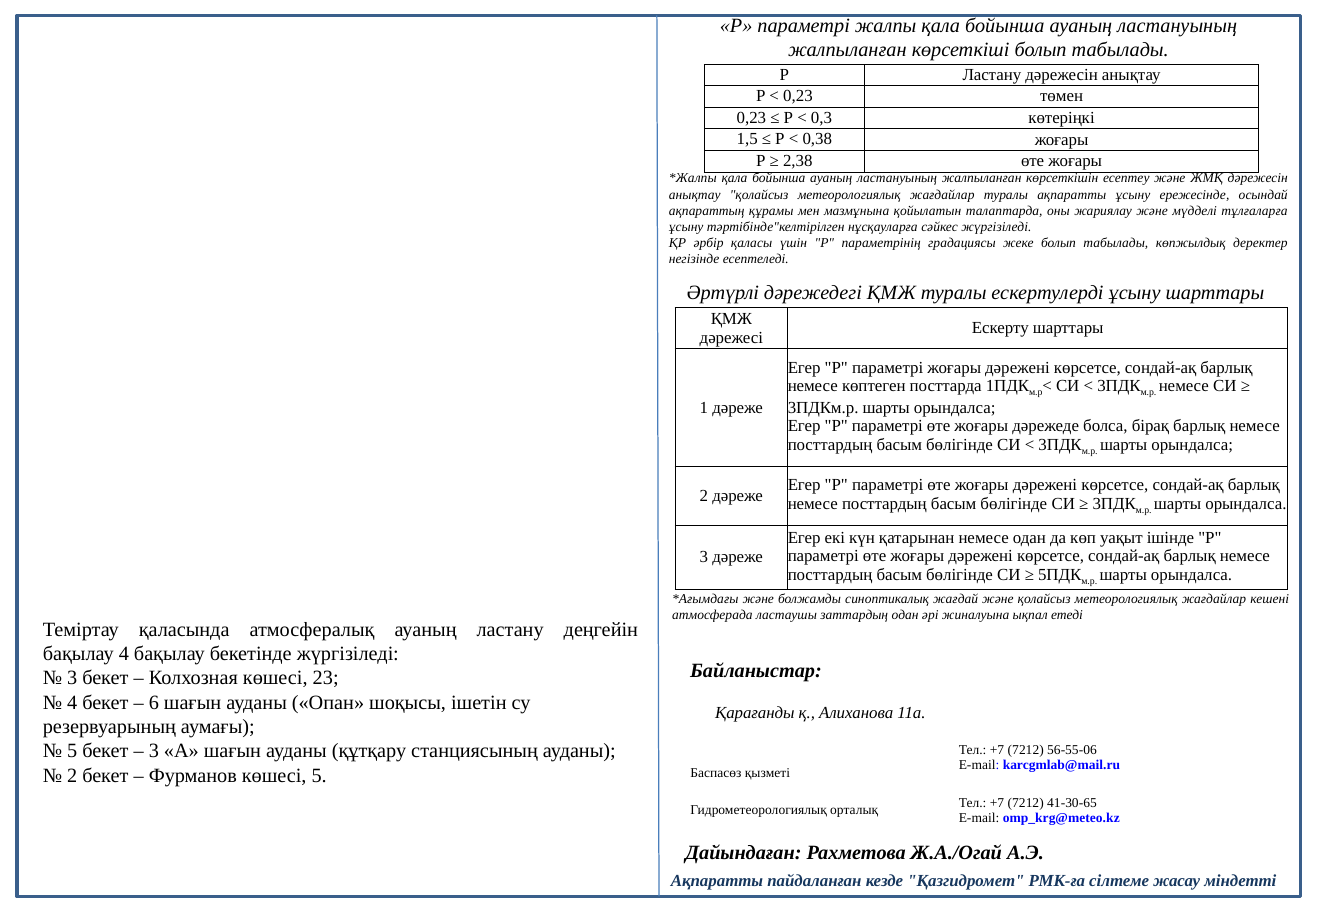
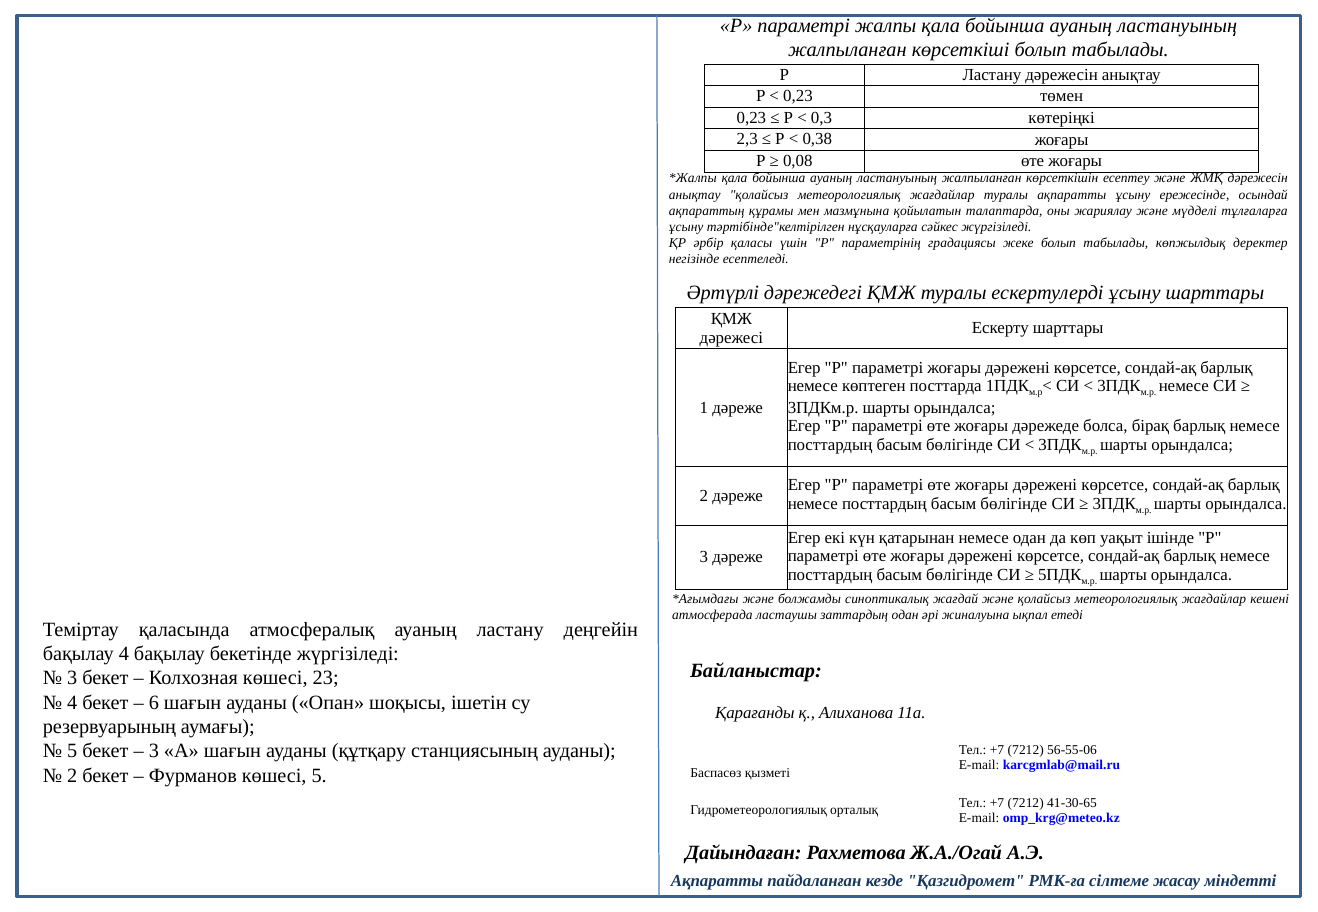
1,5: 1,5 -> 2,3 (747, 139)
2,38: 2,38 -> 0,08 (798, 161)
